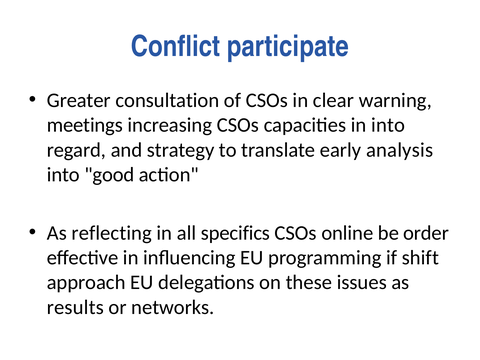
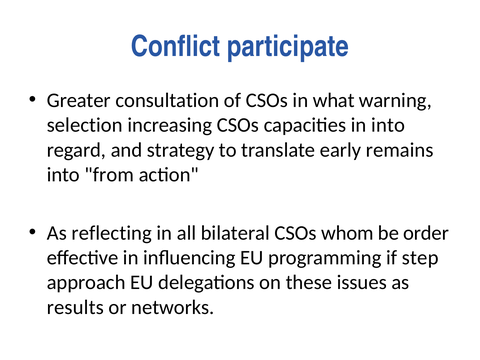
clear: clear -> what (334, 100)
meetings: meetings -> selection (85, 125)
analysis: analysis -> remains (400, 150)
good: good -> from (109, 175)
specifics: specifics -> bilateral (235, 233)
online: online -> whom (347, 233)
shift: shift -> step (420, 258)
